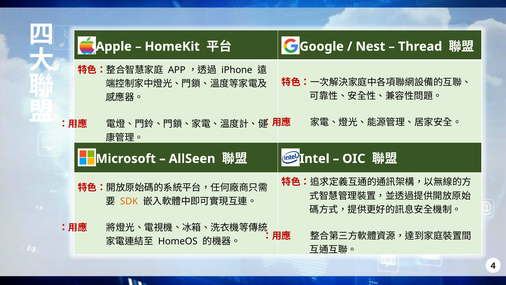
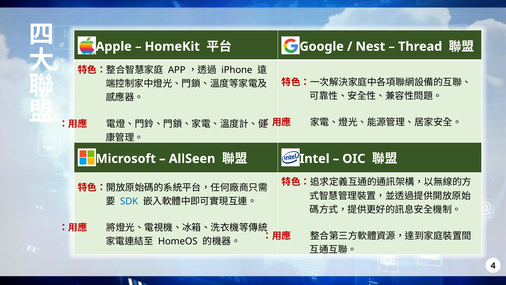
SDK colour: orange -> blue (129, 201)
